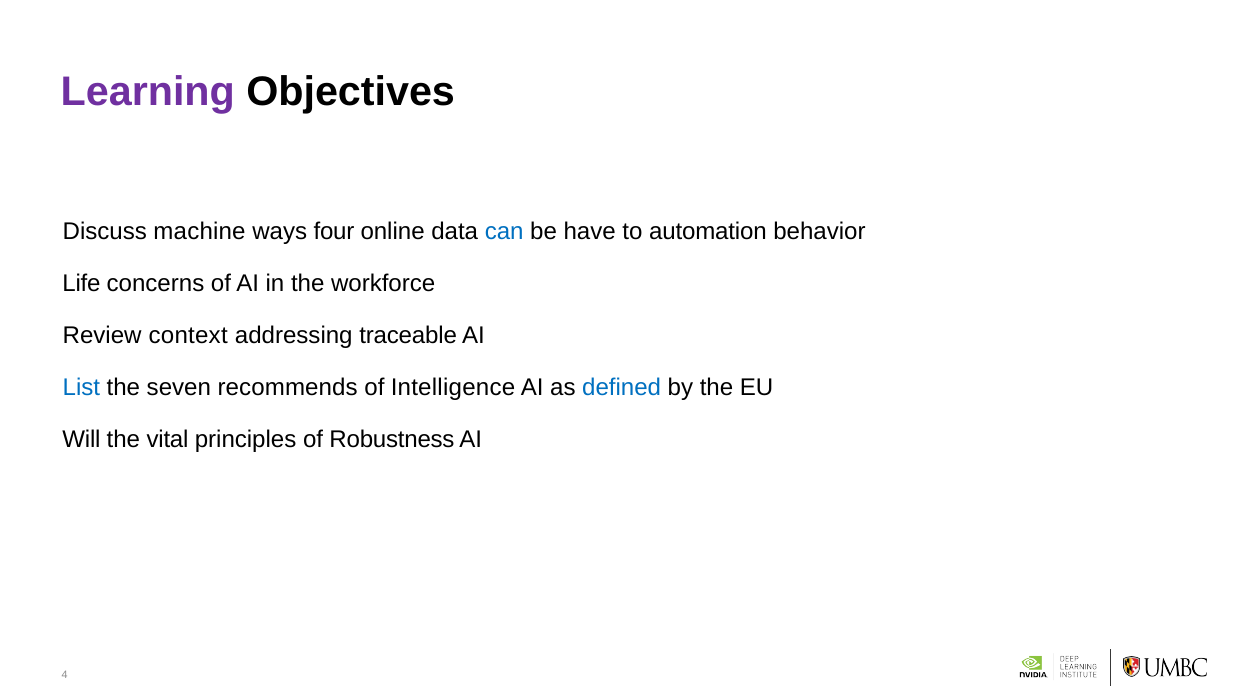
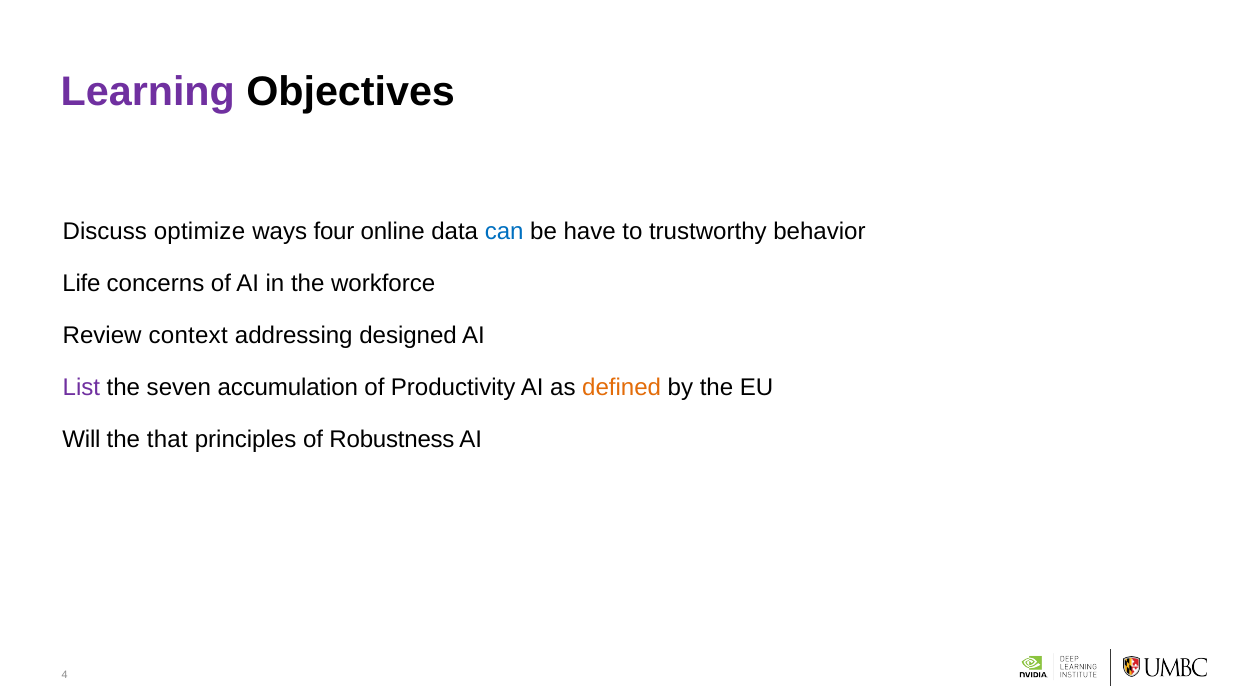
machine: machine -> optimize (199, 232)
automation: automation -> trustworthy (708, 232)
traceable: traceable -> designed (408, 335)
List colour: blue -> purple (81, 387)
recommends: recommends -> accumulation (288, 387)
Intelligence: Intelligence -> Productivity (453, 387)
defined colour: blue -> orange (622, 387)
vital: vital -> that (167, 439)
